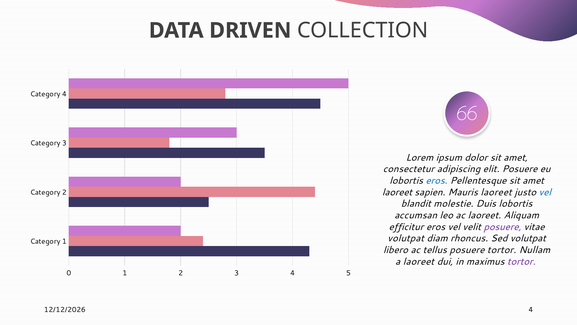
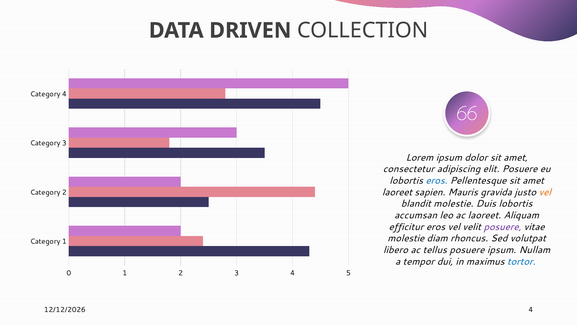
Mauris laoreet: laoreet -> gravida (496, 192)
vel colour: blue -> orange (545, 192)
volutpat: volutpat -> molestie (406, 238)
posuere tortor: tortor -> ipsum (502, 250)
a laoreet: laoreet -> tempor (419, 261)
tortor colour: purple -> blue (521, 261)
